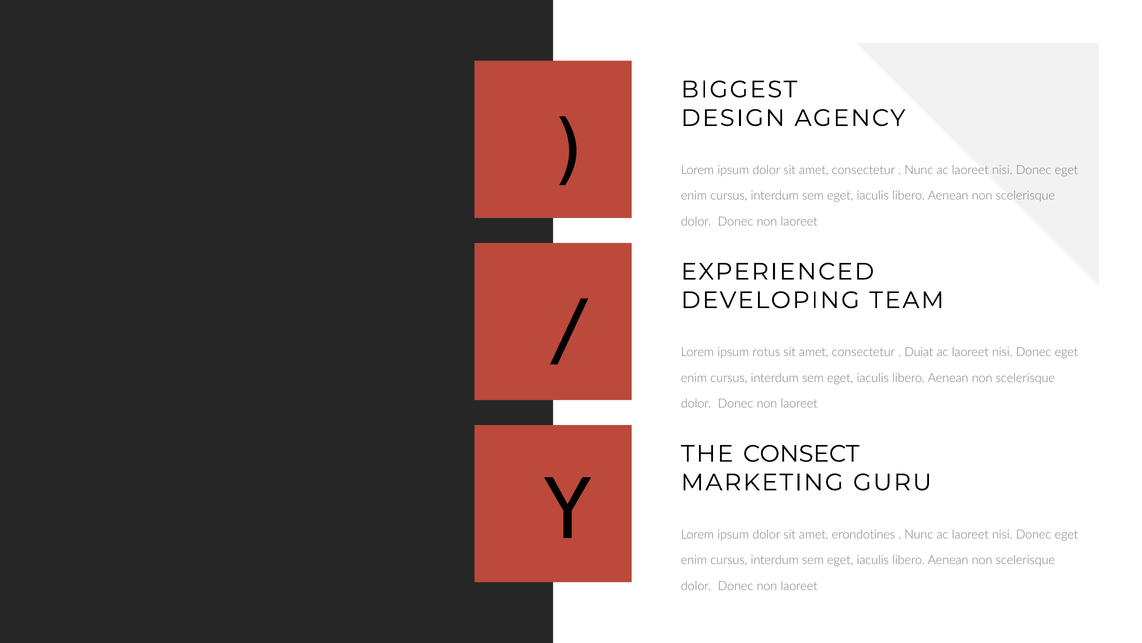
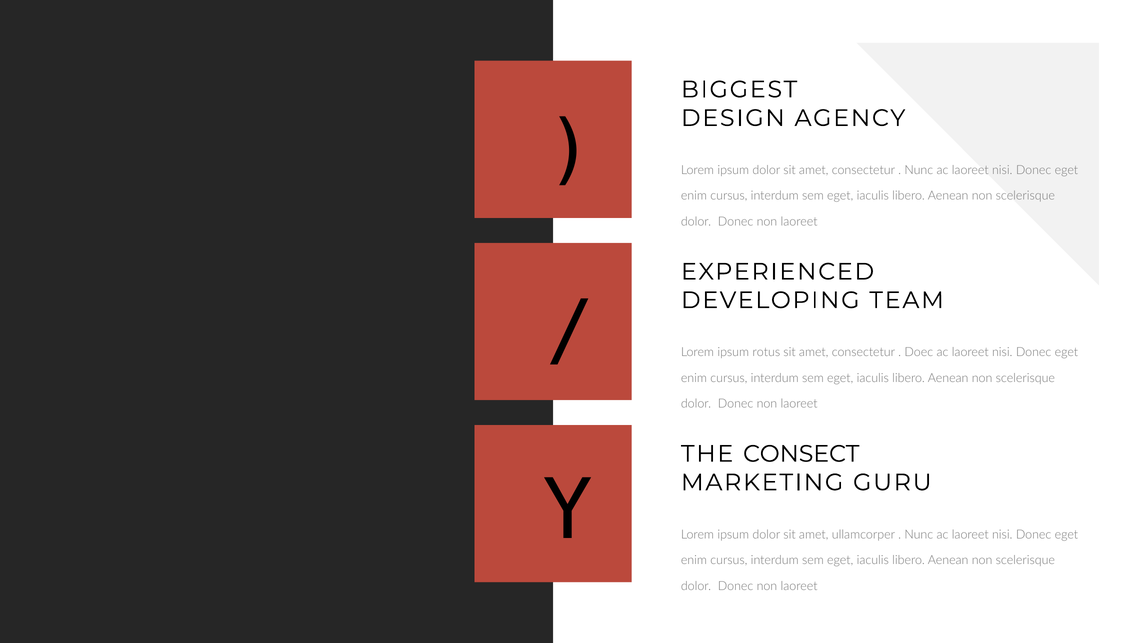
Duiat: Duiat -> Doec (919, 352)
erondotines: erondotines -> ullamcorper (863, 534)
